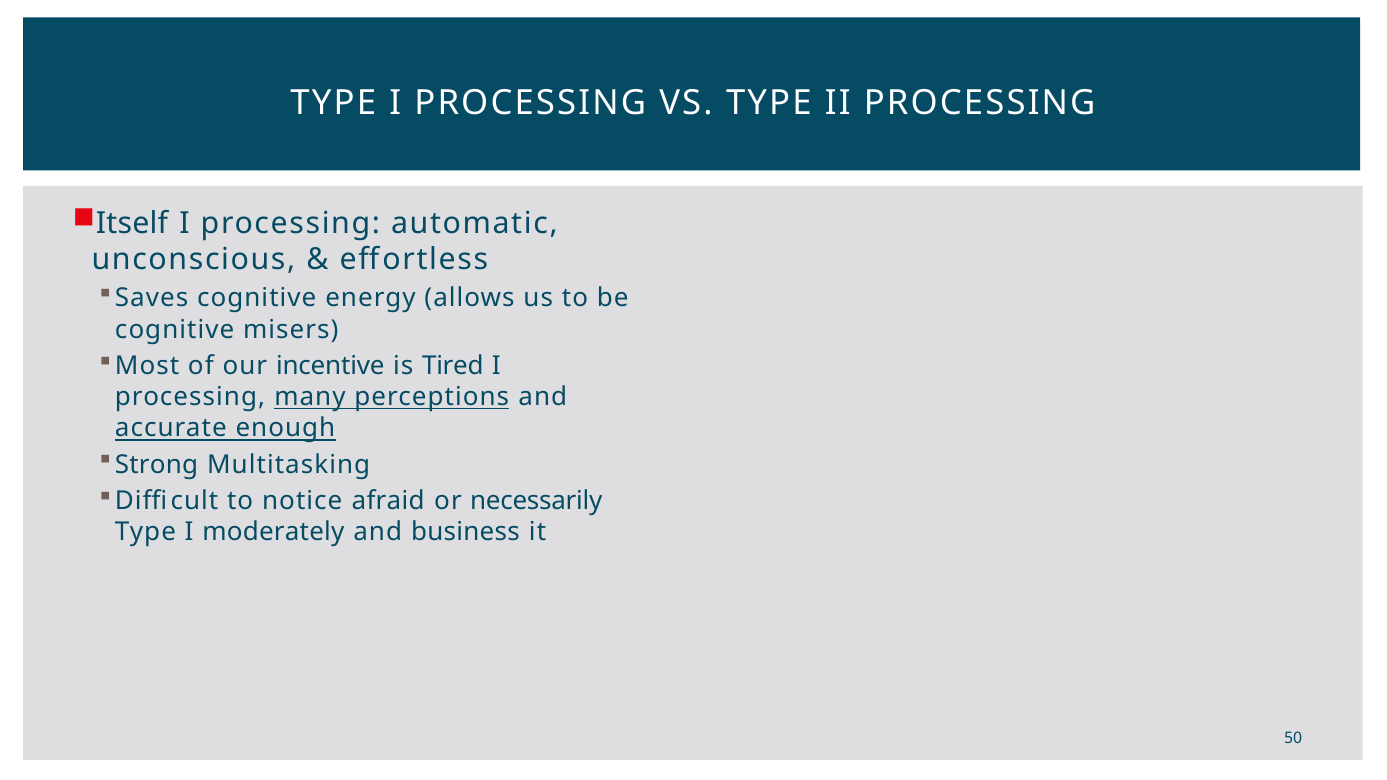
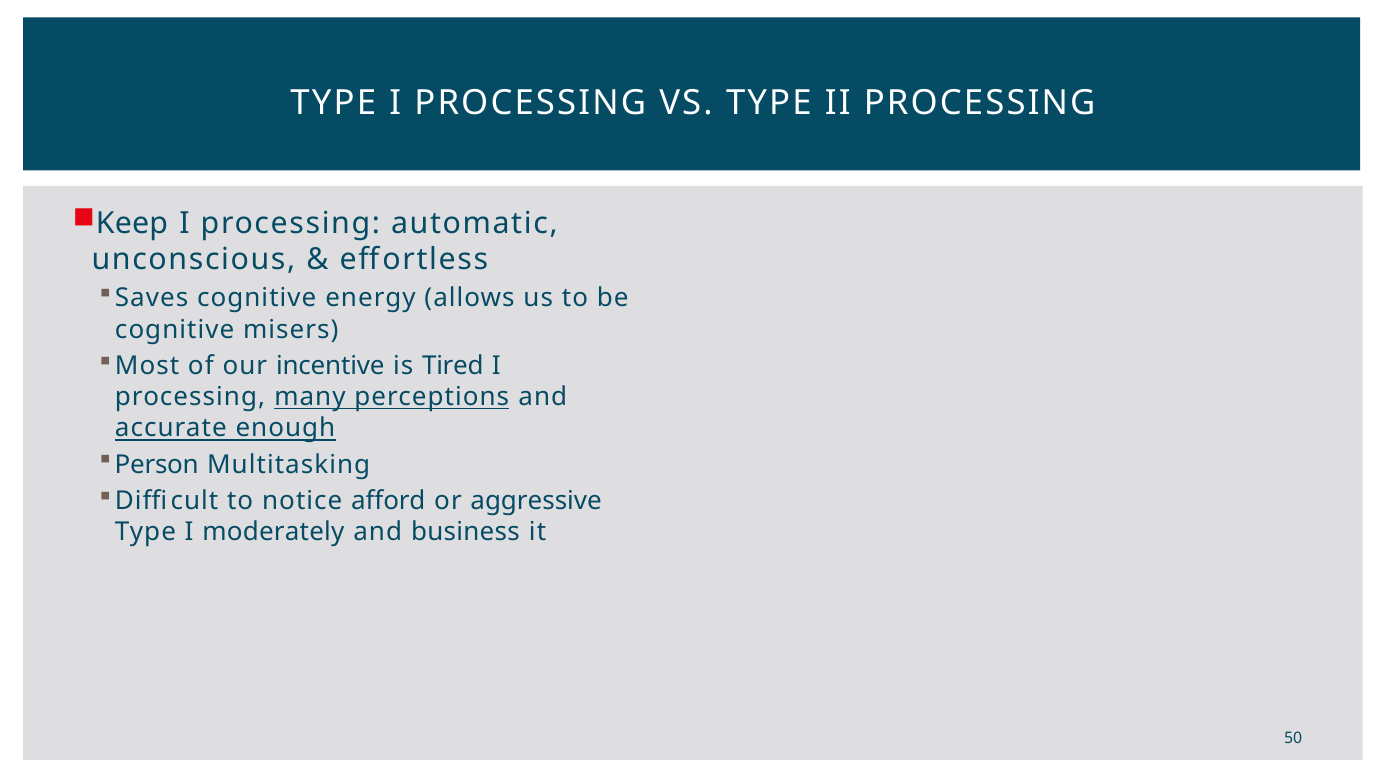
Itself: Itself -> Keep (132, 223)
Strong: Strong -> Person (157, 465)
afraid: afraid -> afford (388, 501)
necessarily: necessarily -> aggressive (536, 501)
